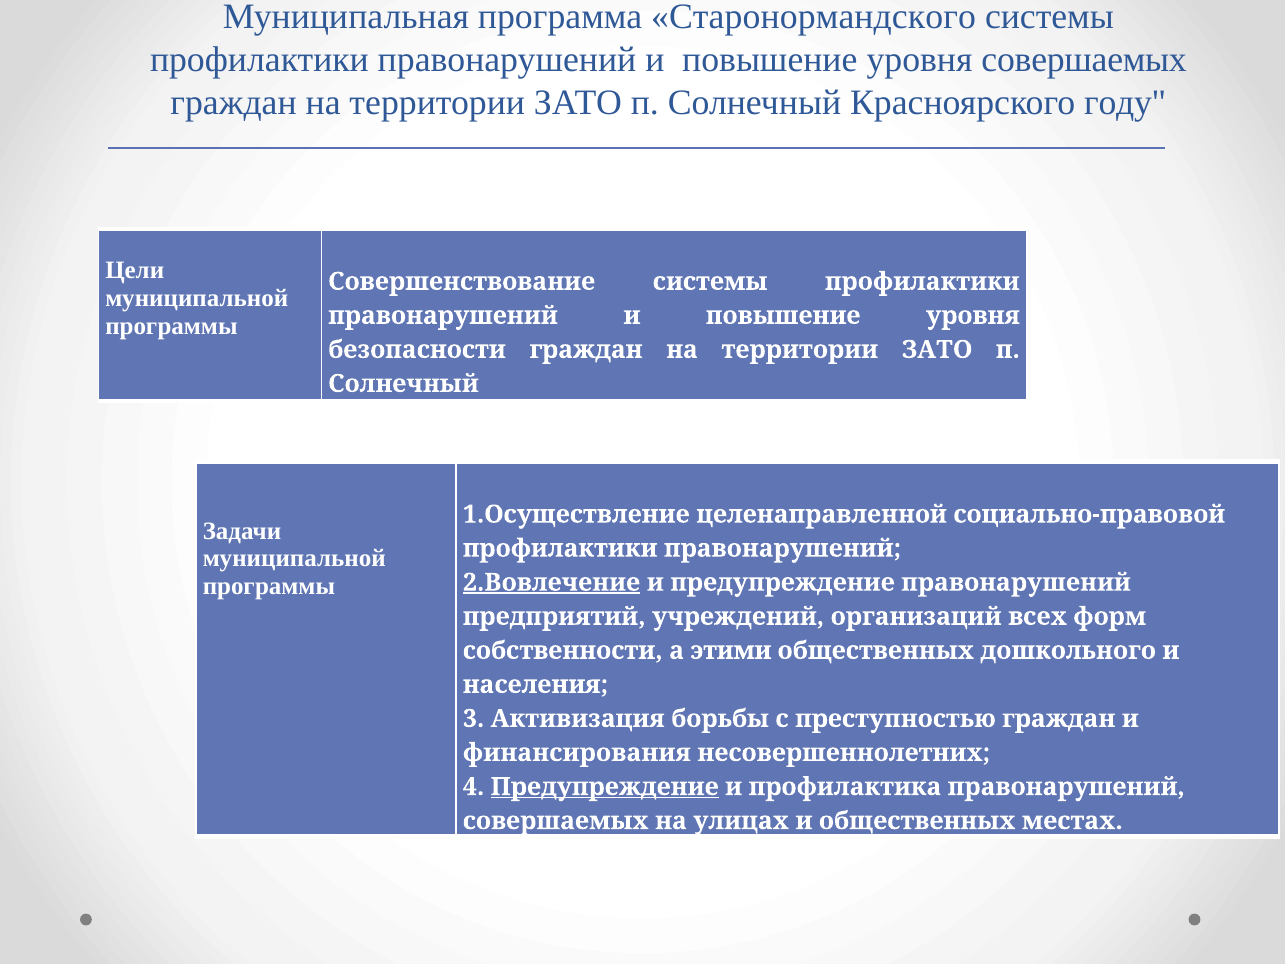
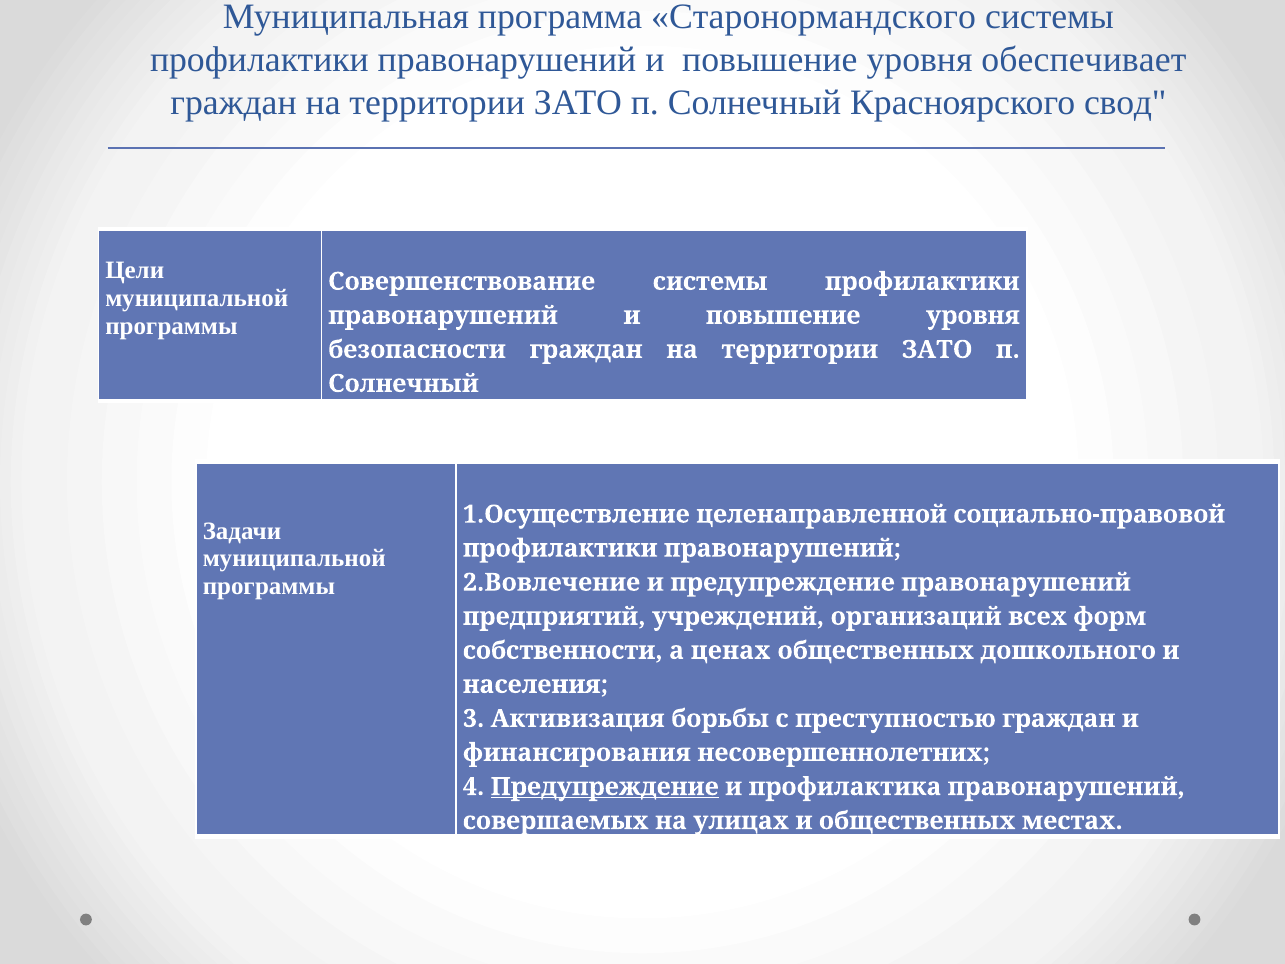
уровня совершаемых: совершаемых -> обеспечивает (1084, 59)
году: году -> свод (1125, 102)
2.Вовлечение underline: present -> none (552, 582)
этими: этими -> ценах (731, 650)
